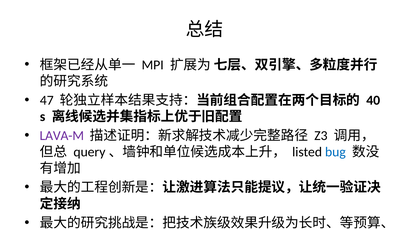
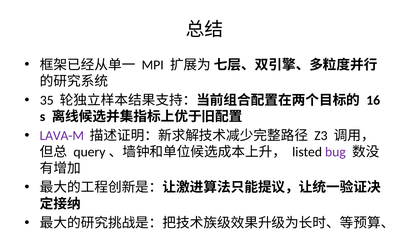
47: 47 -> 35 (47, 100)
40: 40 -> 16 (373, 100)
bug colour: blue -> purple (335, 152)
